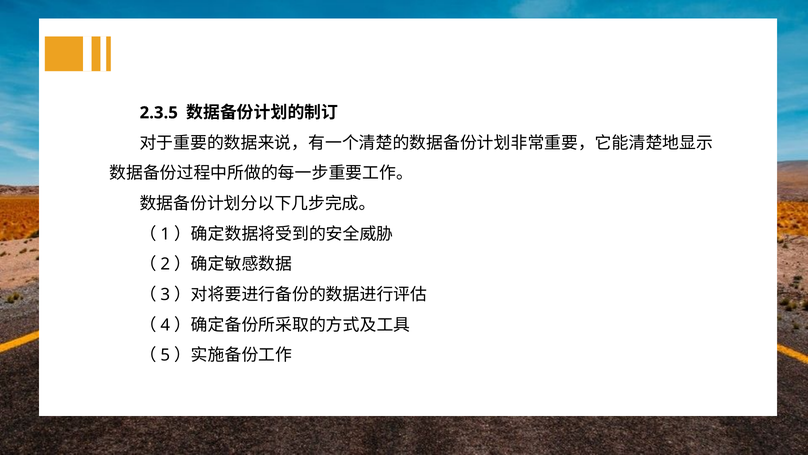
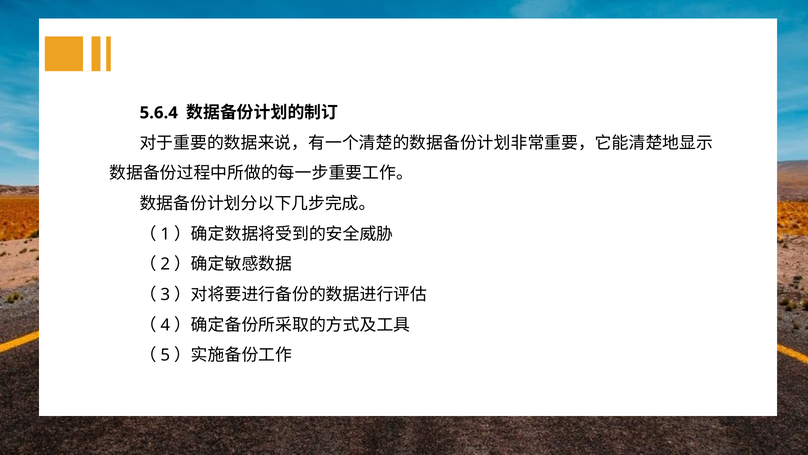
2.3.5: 2.3.5 -> 5.6.4 (159, 113)
